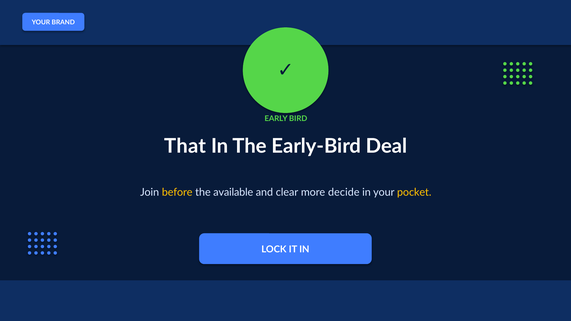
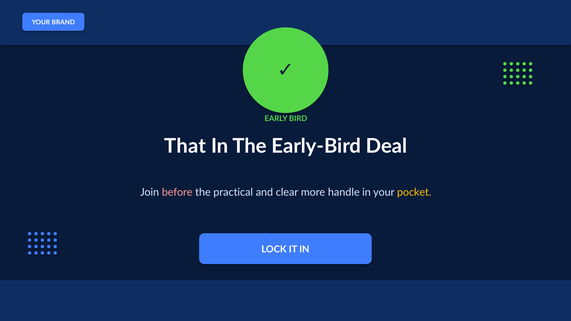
before colour: yellow -> pink (177, 193)
available: available -> practical (233, 193)
decide: decide -> handle (344, 193)
